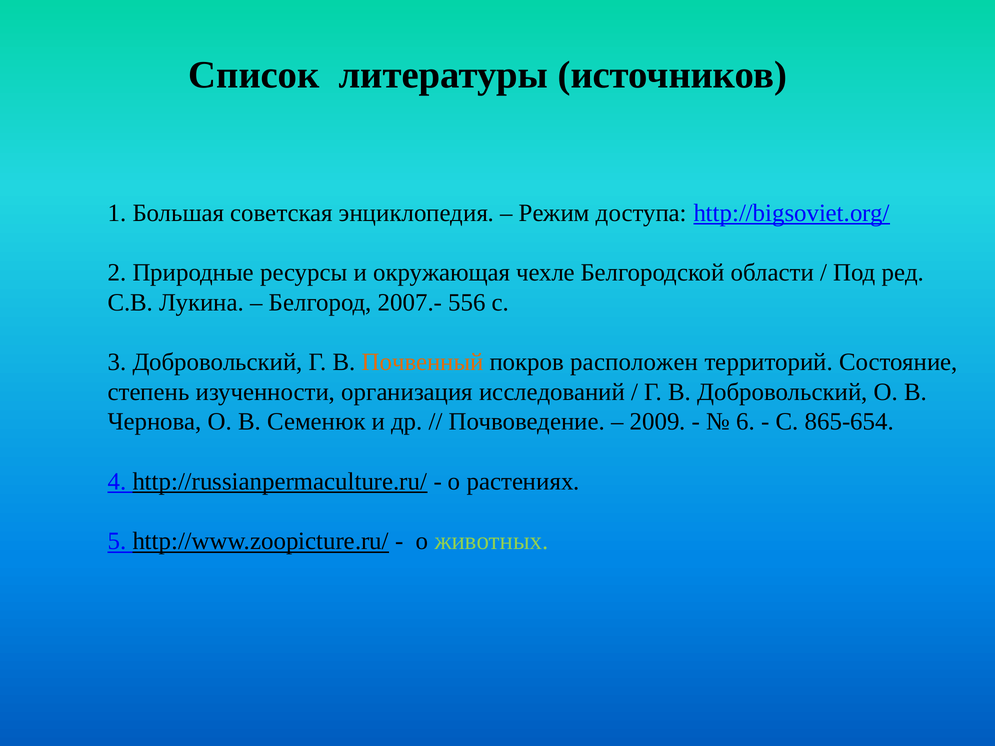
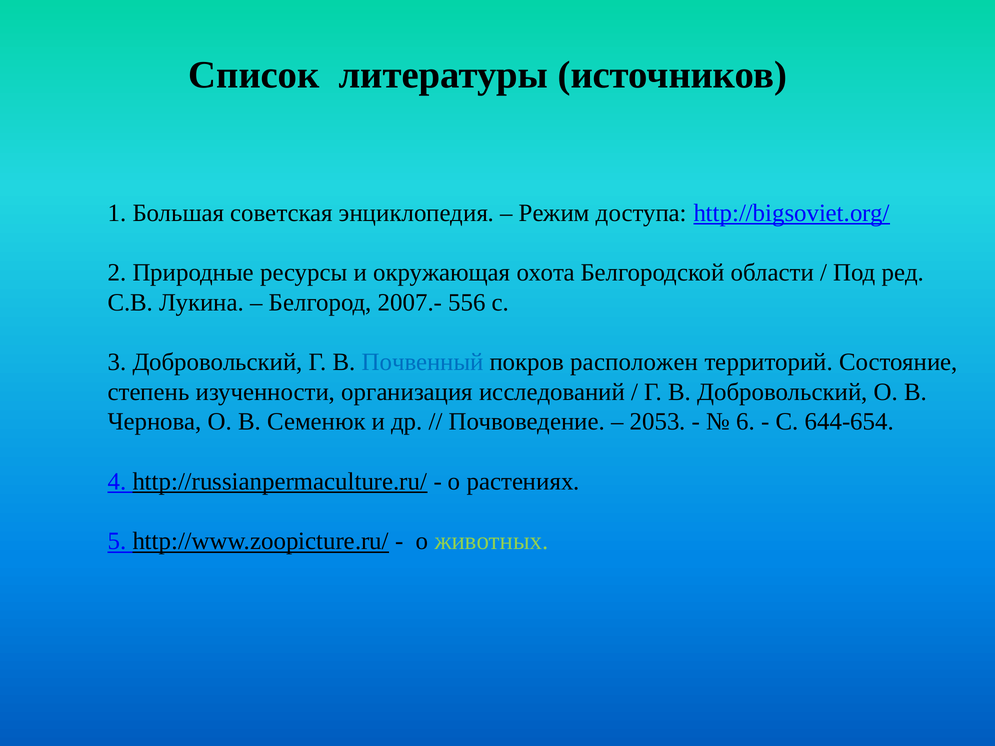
чехле: чехле -> охота (546, 273)
Почвенный colour: orange -> blue (423, 362)
2009: 2009 -> 2053 (658, 422)
865-654: 865-654 -> 644-654 (849, 422)
